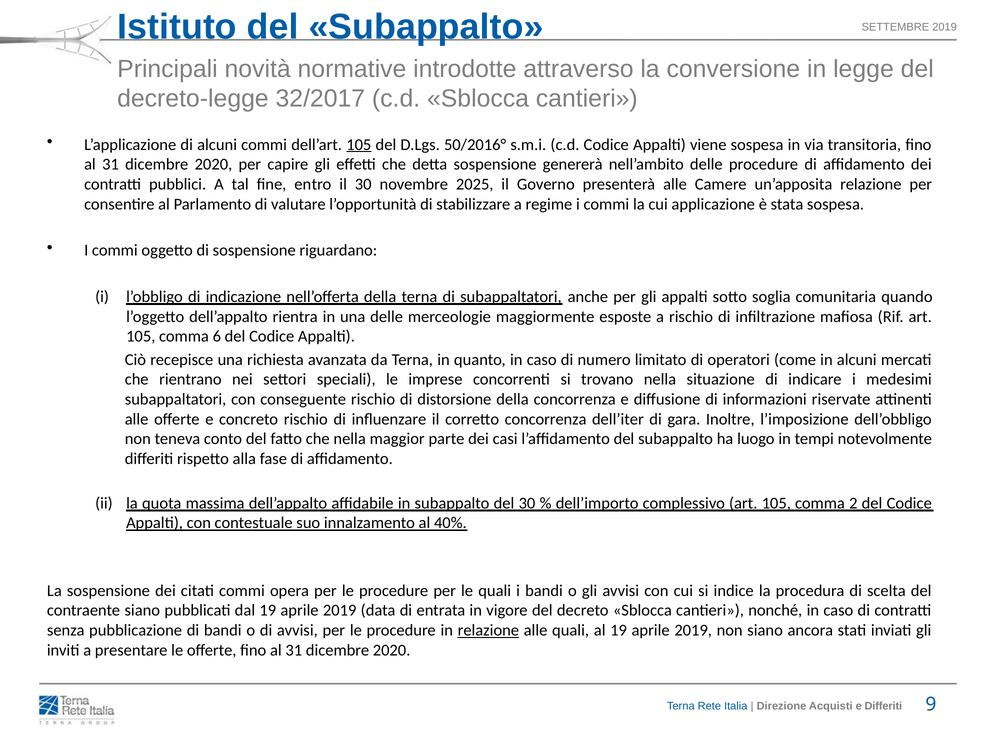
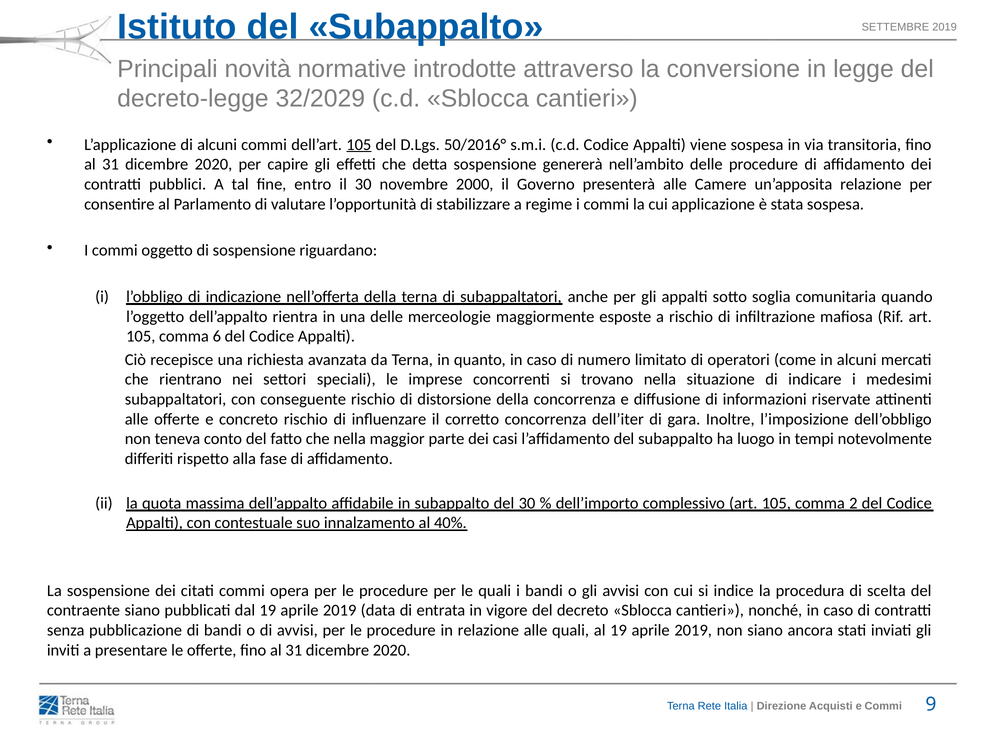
32/2017: 32/2017 -> 32/2029 (320, 99)
2025: 2025 -> 2000 (475, 184)
relazione underline: present -> none (488, 630)
e Differiti: Differiti -> Commi (883, 706)
